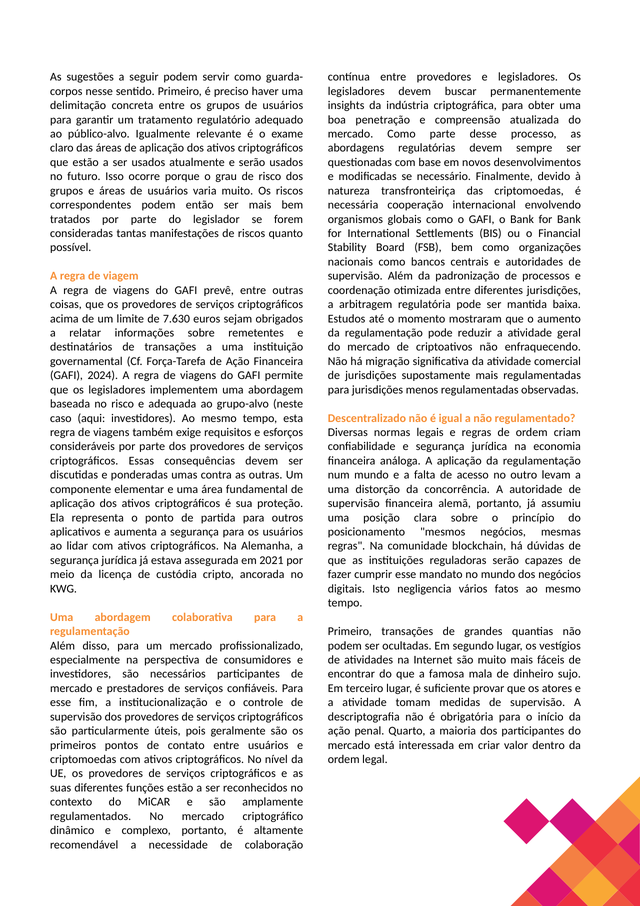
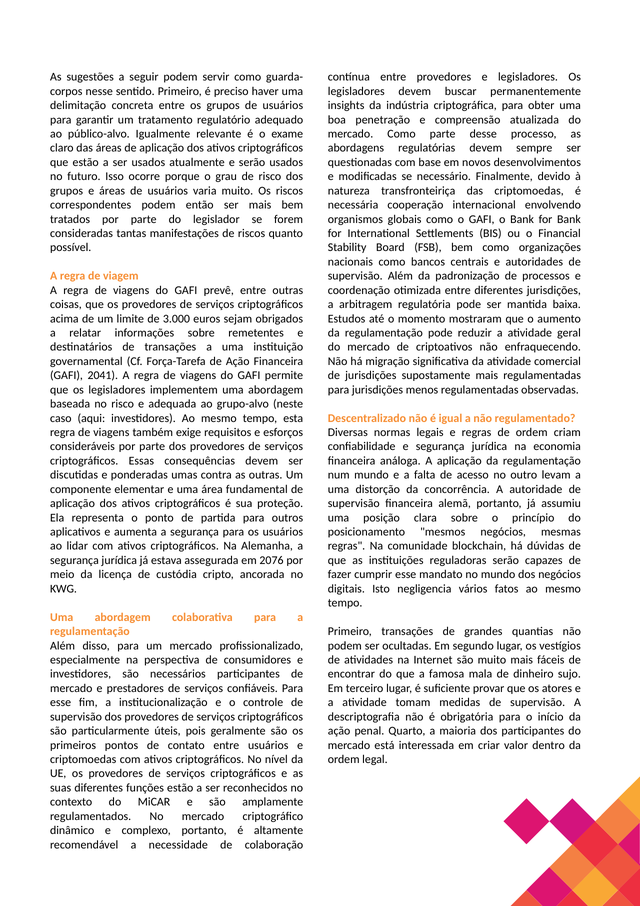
7.630: 7.630 -> 3.000 (176, 318)
2024: 2024 -> 2041 (103, 375)
2021: 2021 -> 2076 (271, 560)
